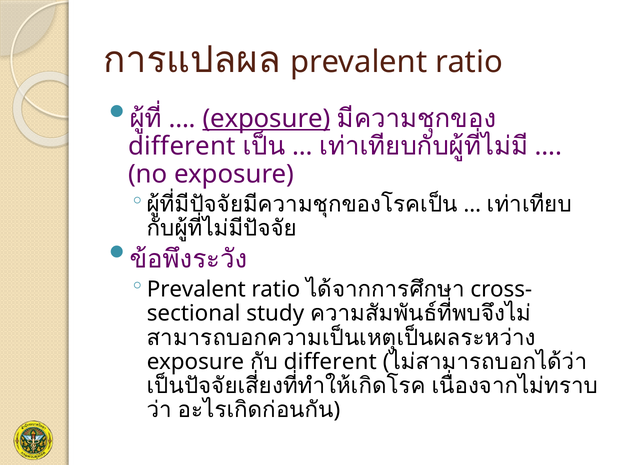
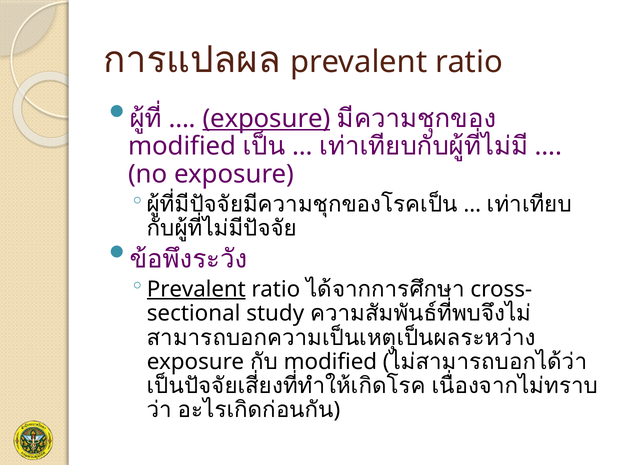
different: different -> modified (182, 146)
Prevalent underline: none -> present (196, 289)
different: different -> modified (330, 362)
